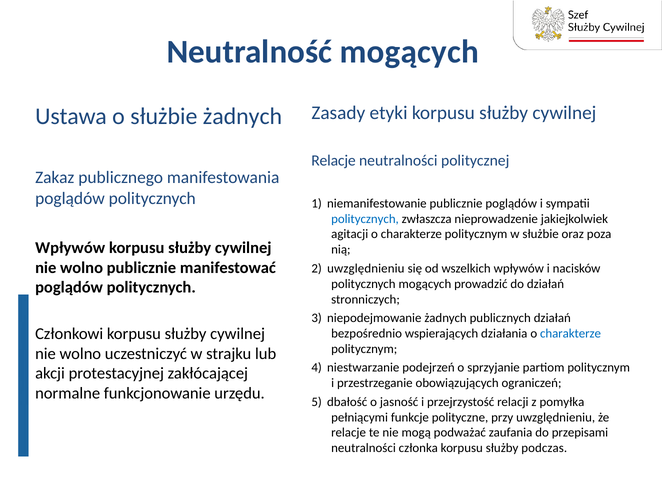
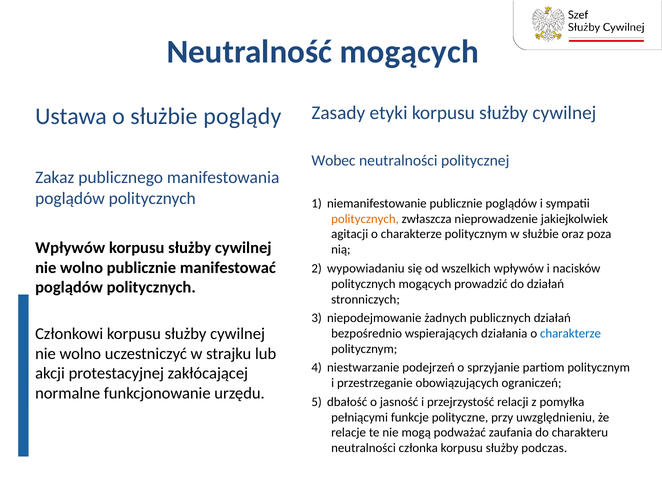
służbie żadnych: żadnych -> poglądy (242, 116)
Relacje: Relacje -> Wobec (334, 161)
politycznych colour: blue -> orange (365, 219)
2 uwzględnieniu: uwzględnieniu -> wypowiadaniu (366, 269)
przepisami: przepisami -> charakteru (580, 433)
